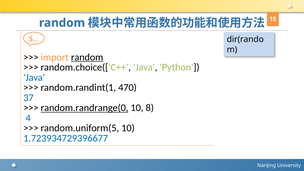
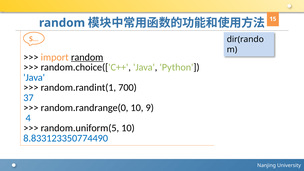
470: 470 -> 700 (128, 88)
random.randrange(0 underline: present -> none (85, 108)
8: 8 -> 9 (150, 108)
1.723934729396677: 1.723934729396677 -> 8.833123350774490 (66, 138)
